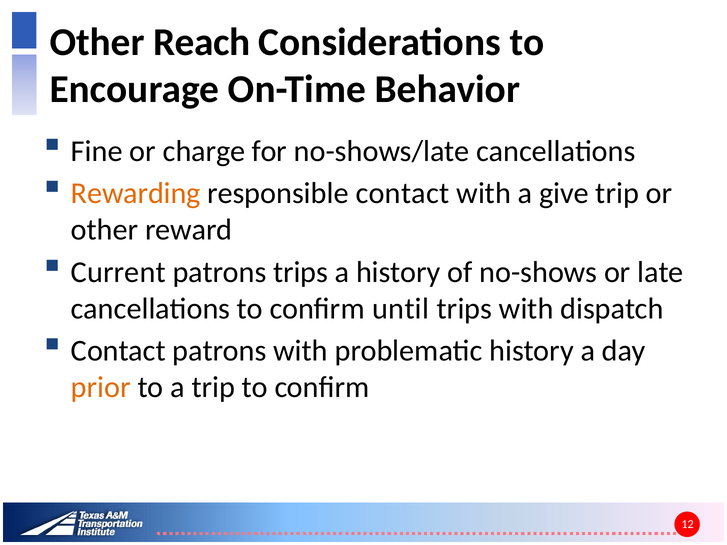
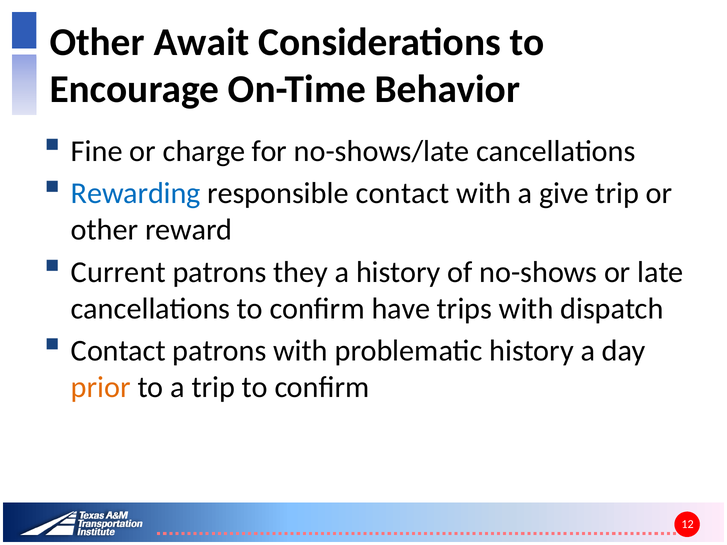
Reach: Reach -> Await (202, 42)
Rewarding colour: orange -> blue (136, 194)
patrons trips: trips -> they (301, 272)
until: until -> have (401, 309)
